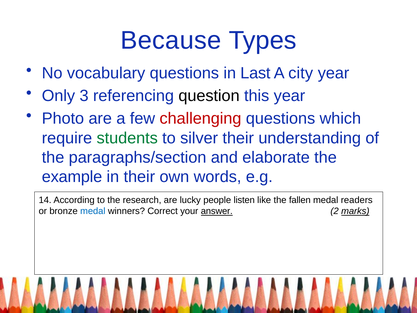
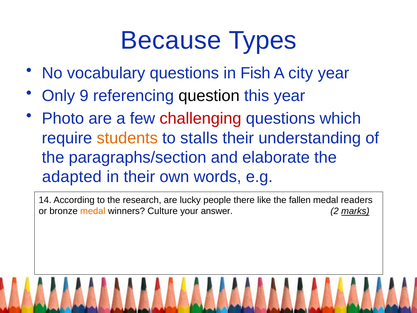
Last: Last -> Fish (255, 73)
3: 3 -> 9 (84, 96)
students colour: green -> orange (127, 138)
silver: silver -> stalls (199, 138)
example: example -> adapted (72, 177)
listen: listen -> there (244, 200)
medal colour: blue -> orange (93, 211)
Correct: Correct -> Culture (163, 211)
answer underline: present -> none (217, 211)
